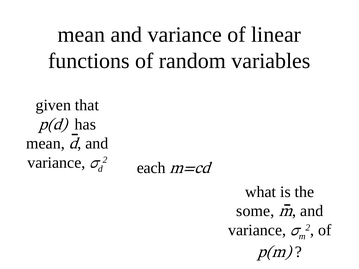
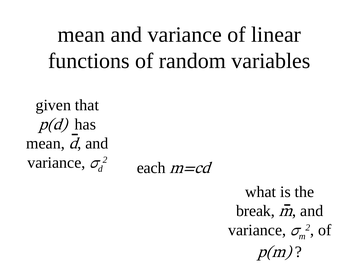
some: some -> break (255, 211)
